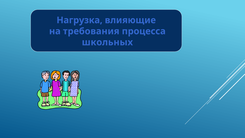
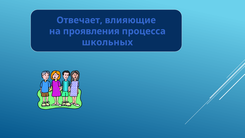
Нагрузка: Нагрузка -> Отвечает (79, 20)
требования: требования -> проявления (91, 31)
